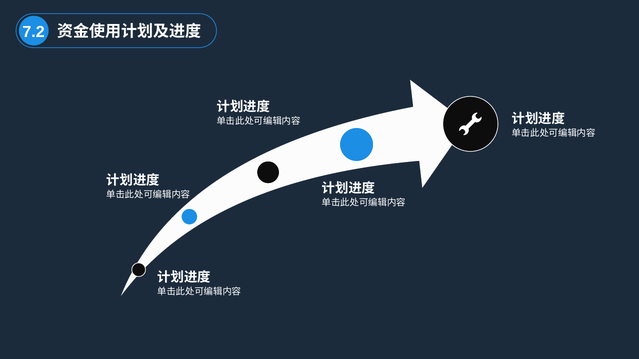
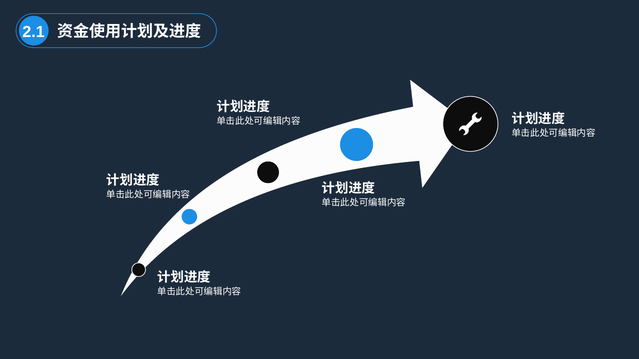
7.2: 7.2 -> 2.1 (34, 32)
